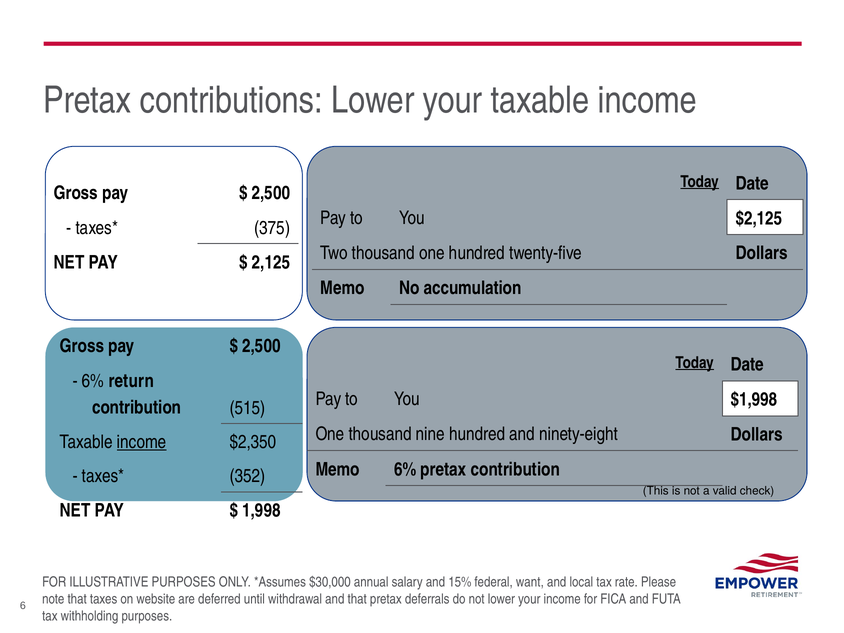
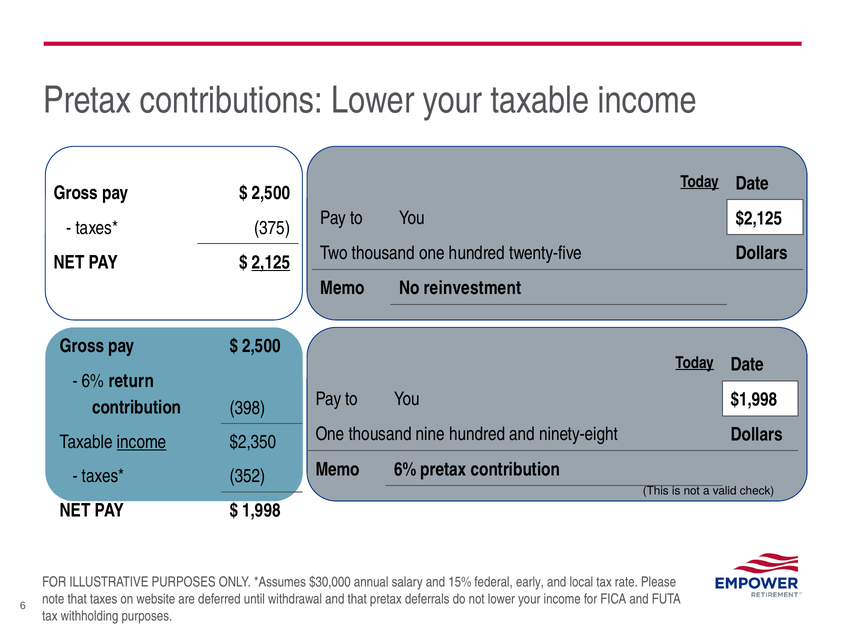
2,125 underline: none -> present (271, 262)
accumulation: accumulation -> reinvestment (473, 288)
515: 515 -> 398 (247, 408)
want: want -> early (530, 582)
